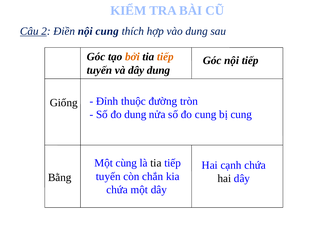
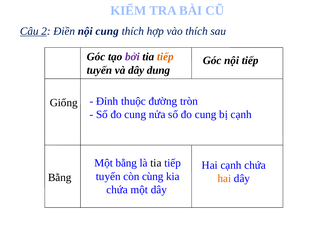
vào dung: dung -> thích (197, 31)
bởi colour: orange -> purple (132, 57)
dung: dung -> cung (135, 115)
bị cung: cung -> cạnh (241, 115)
Một cùng: cùng -> bằng (126, 163)
chắn: chắn -> cùng (153, 177)
hai colour: black -> orange (224, 179)
